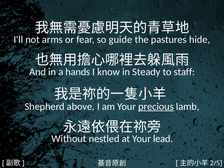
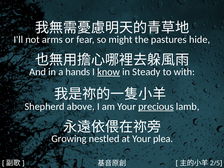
guide: guide -> might (121, 40)
know underline: none -> present (109, 72)
staff: staff -> with (184, 72)
Without: Without -> Growing (69, 139)
lead: lead -> plea (163, 139)
